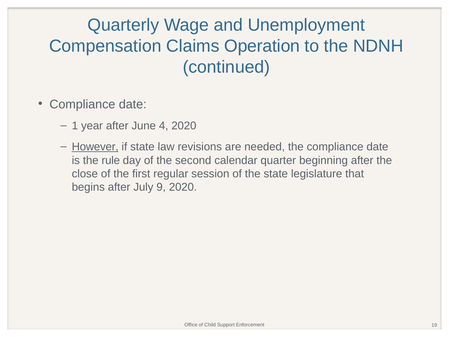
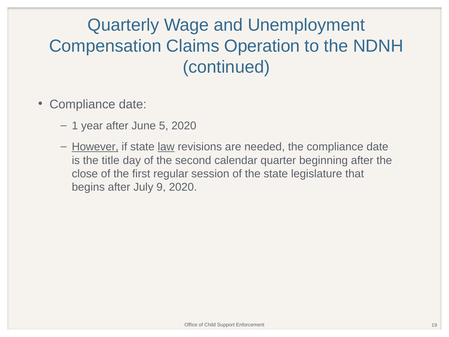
4: 4 -> 5 (164, 126)
law underline: none -> present (166, 147)
rule: rule -> title (111, 160)
